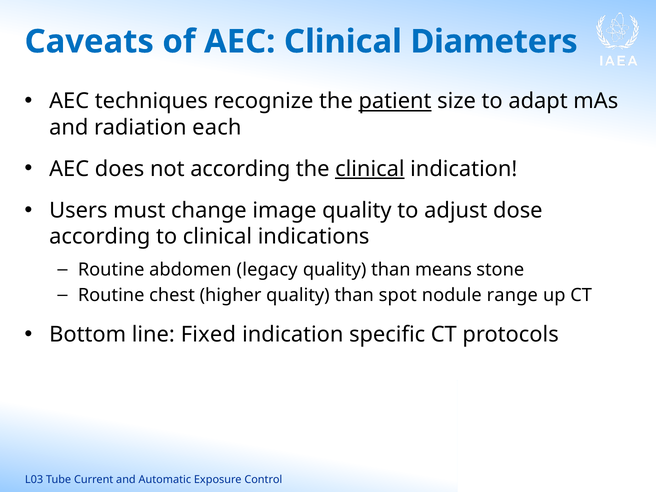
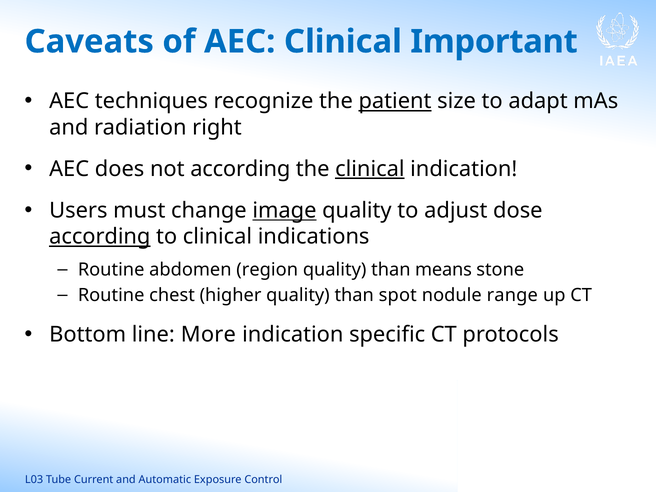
Diameters: Diameters -> Important (494, 42)
each: each -> right (217, 127)
image underline: none -> present (284, 211)
according underline: none -> present (100, 237)
legacy: legacy -> region (267, 270)
Fixed: Fixed -> More (208, 335)
